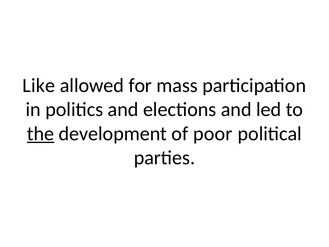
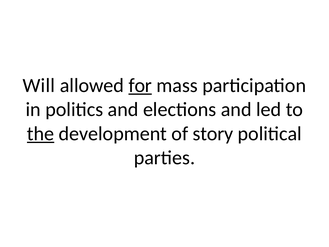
Like: Like -> Will (39, 85)
for underline: none -> present (140, 85)
poor: poor -> story (213, 134)
